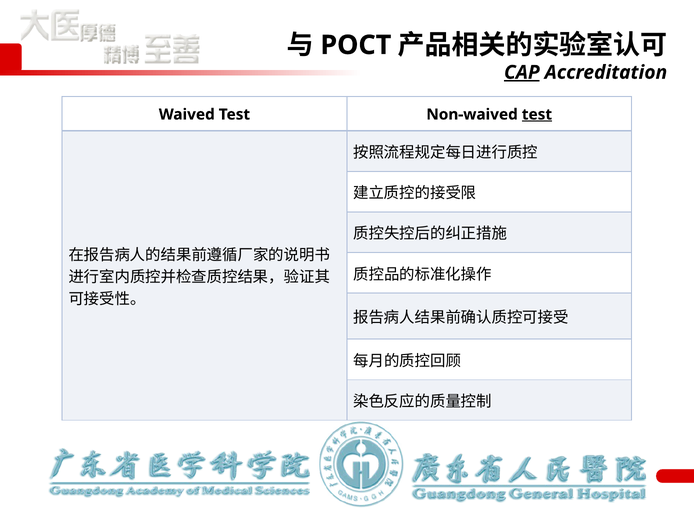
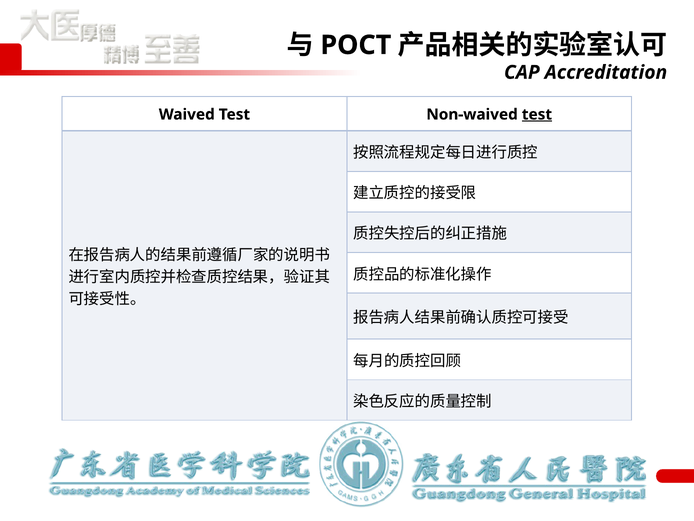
CAP underline: present -> none (522, 72)
